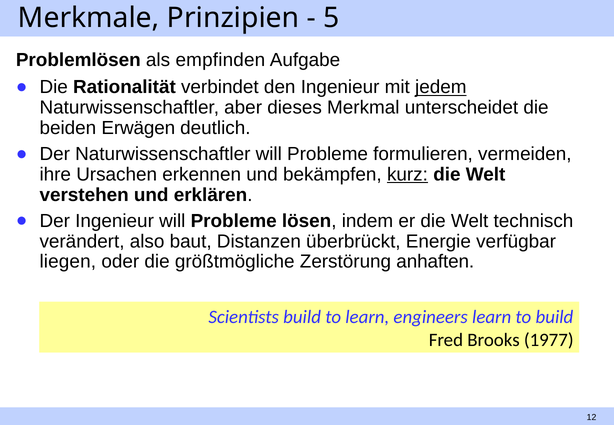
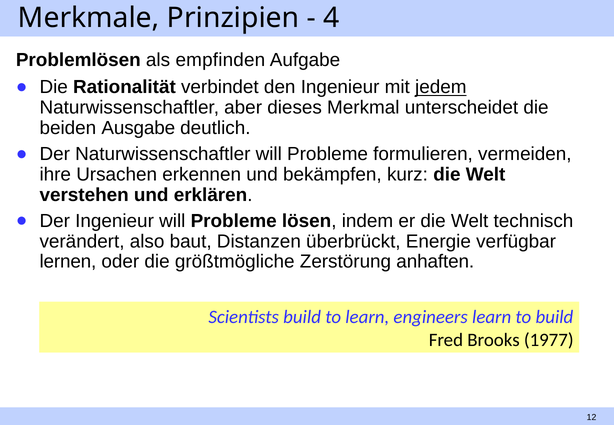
5: 5 -> 4 (331, 18)
Erwägen: Erwägen -> Ausgabe (138, 128)
kurz underline: present -> none (407, 175)
liegen: liegen -> lernen (68, 262)
